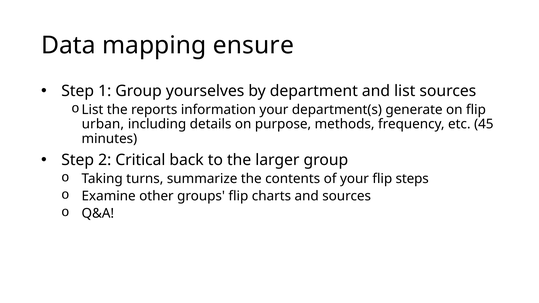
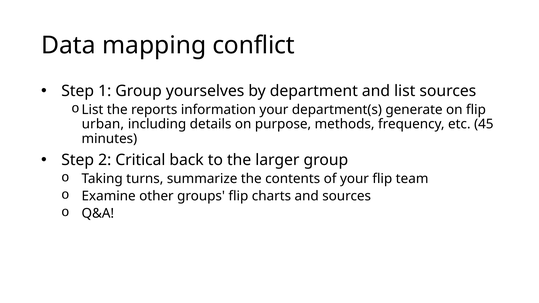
ensure: ensure -> conflict (254, 45)
steps: steps -> team (412, 179)
